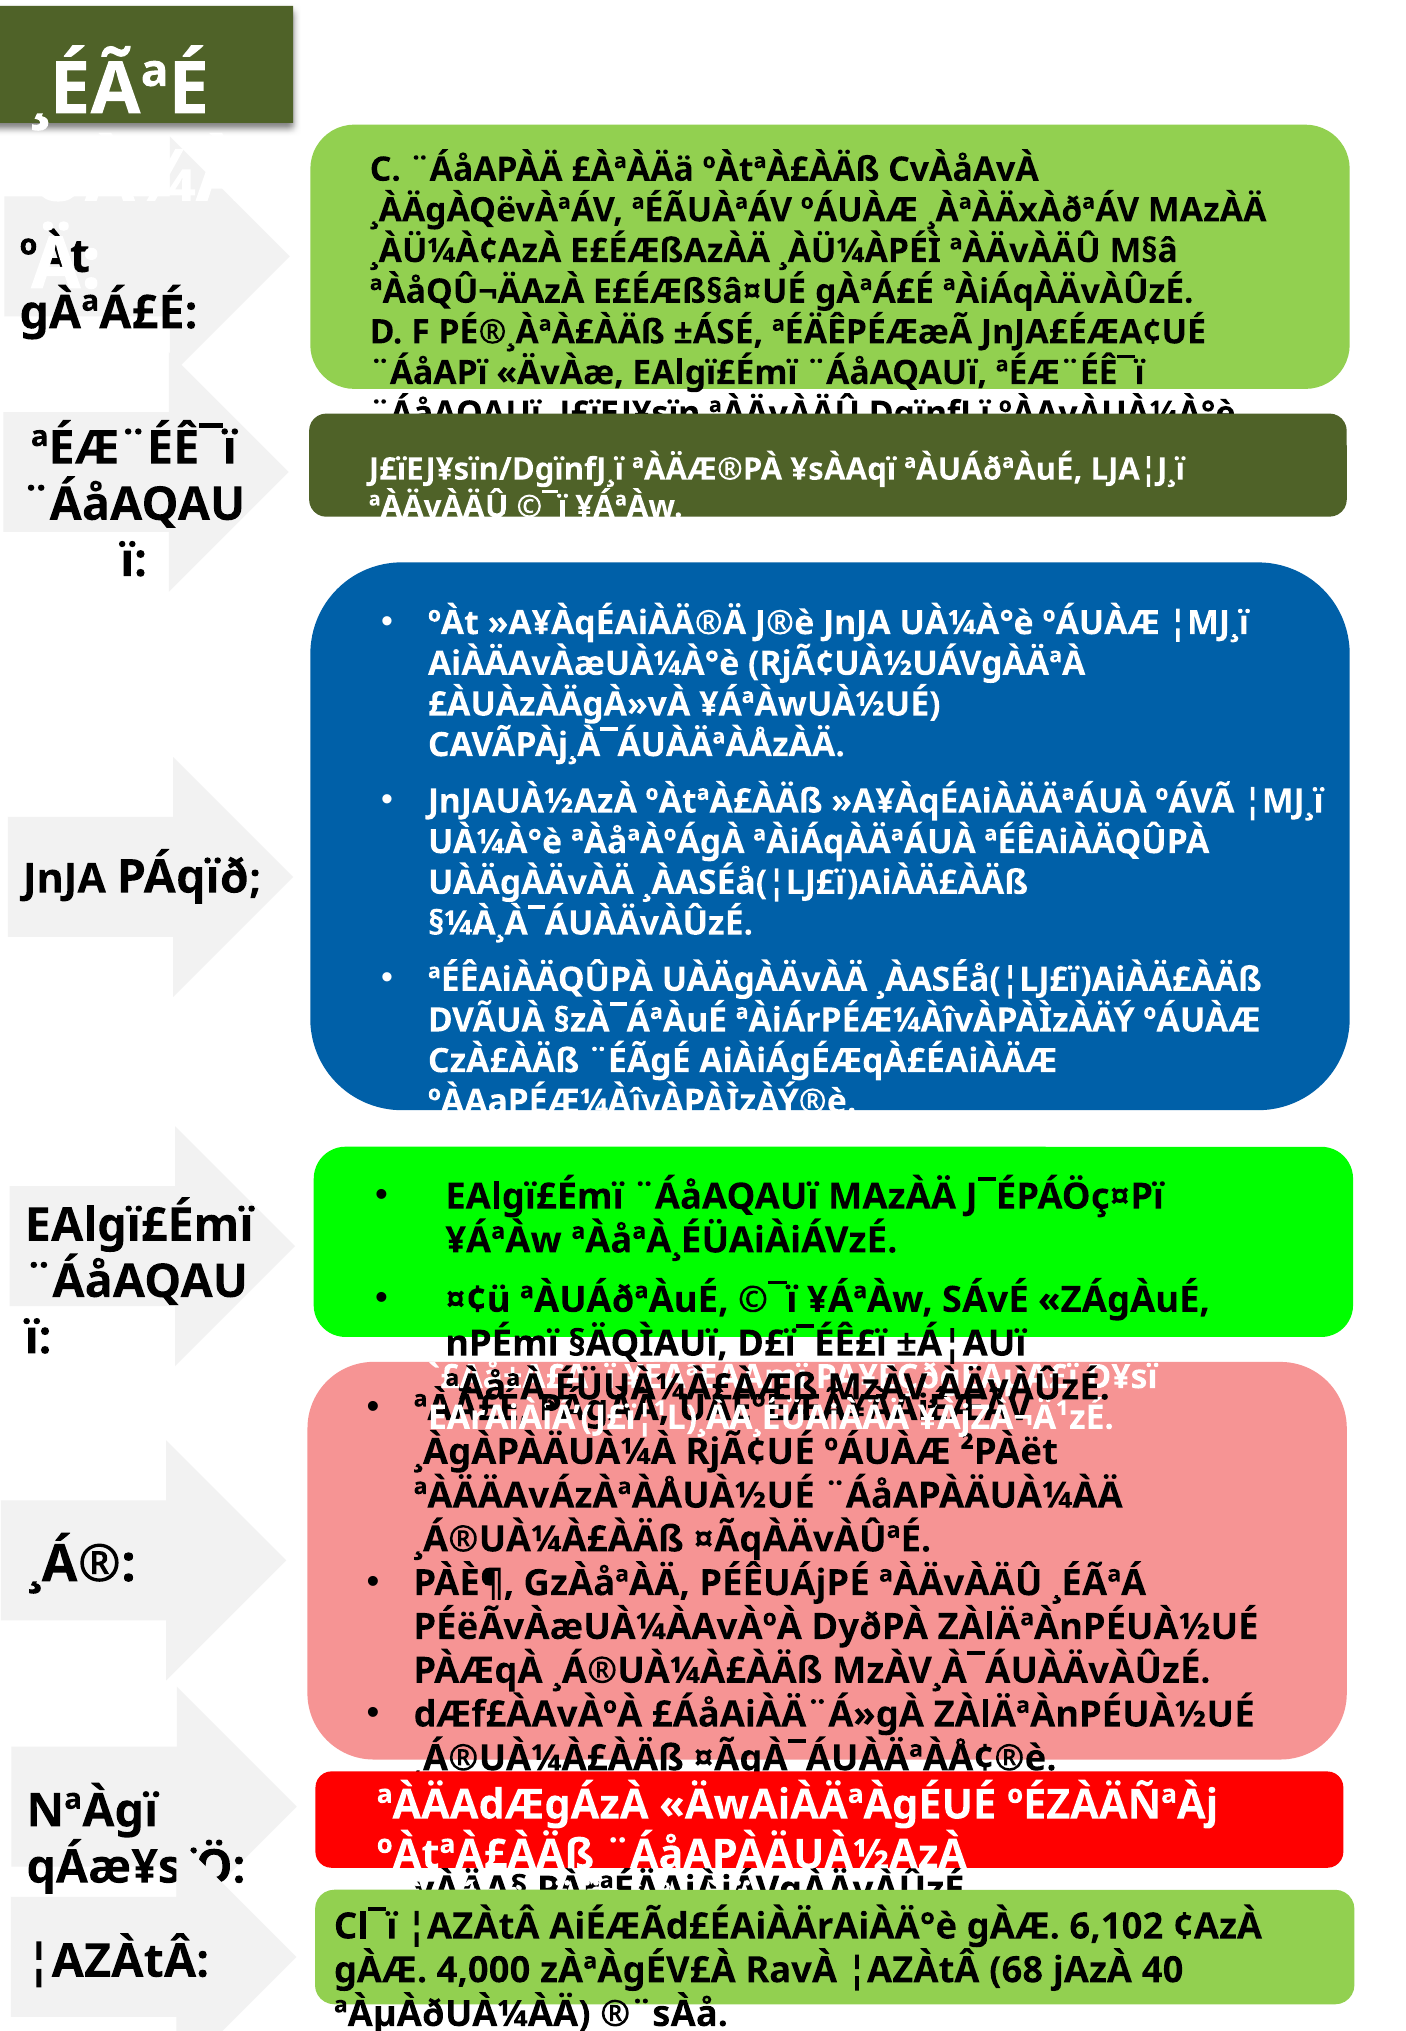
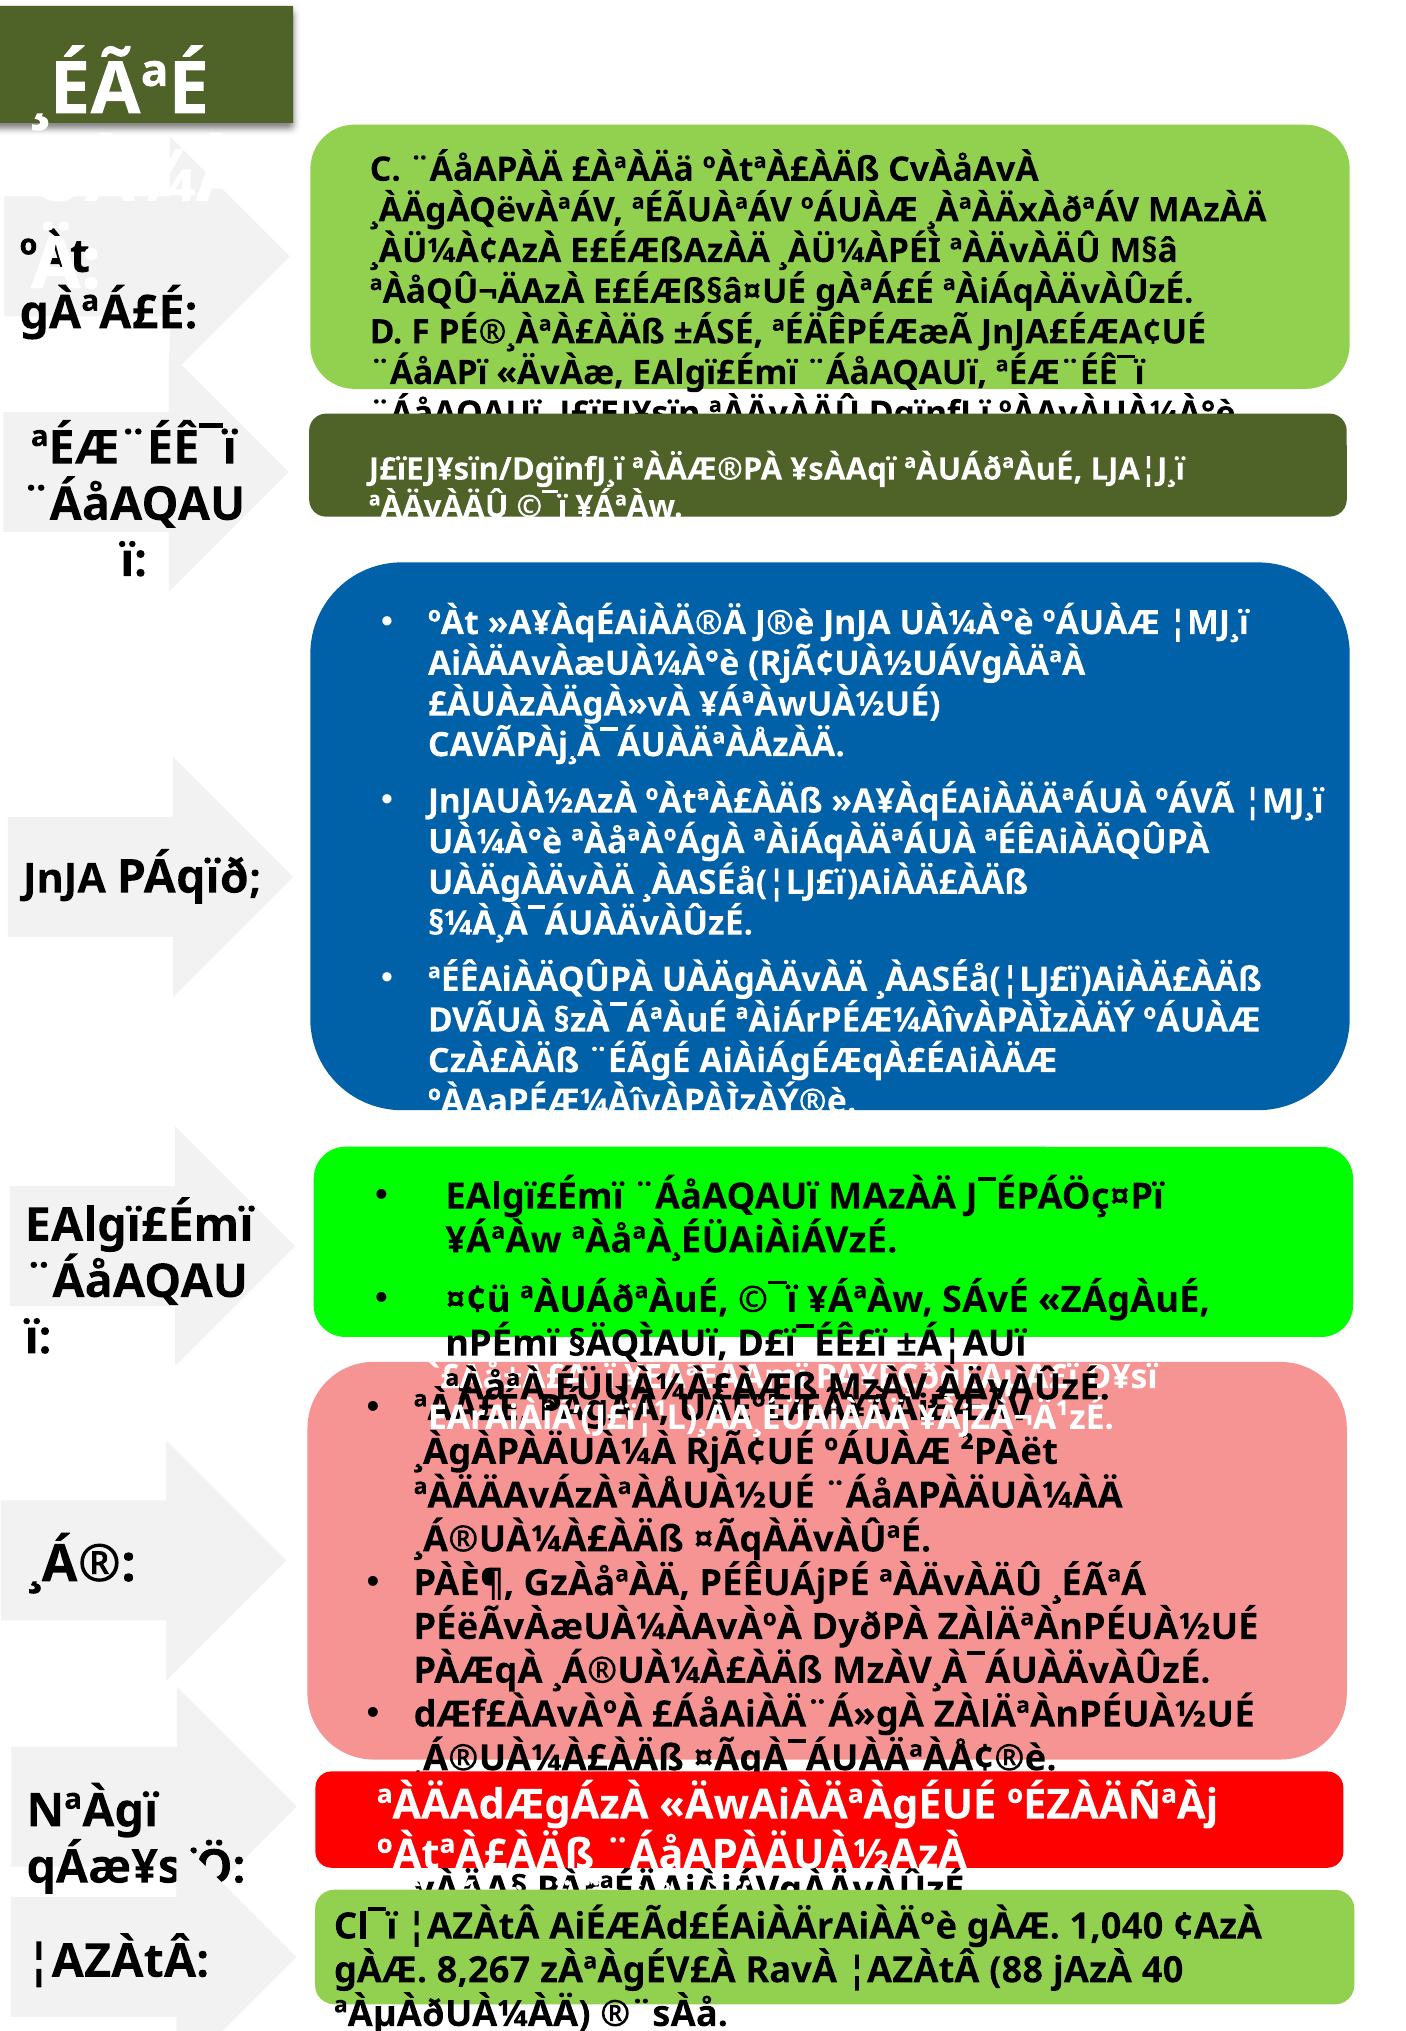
6,102: 6,102 -> 1,040 (1116, 1926)
4,000: 4,000 -> 8,267 (484, 1970)
68: 68 -> 88 (1016, 1970)
